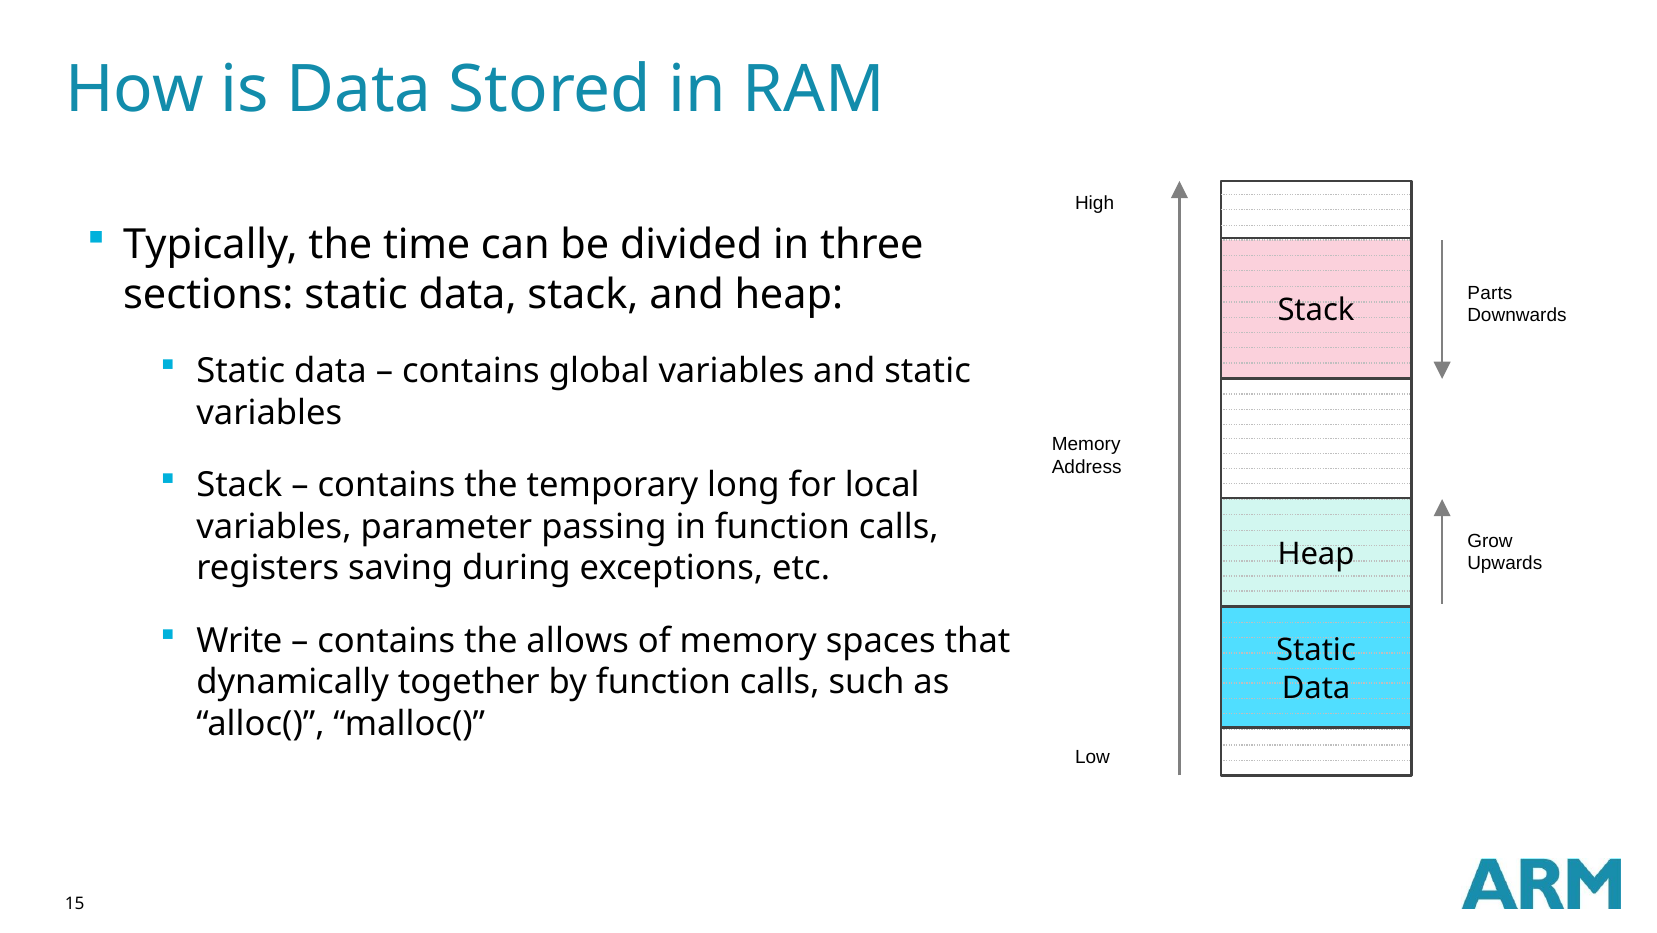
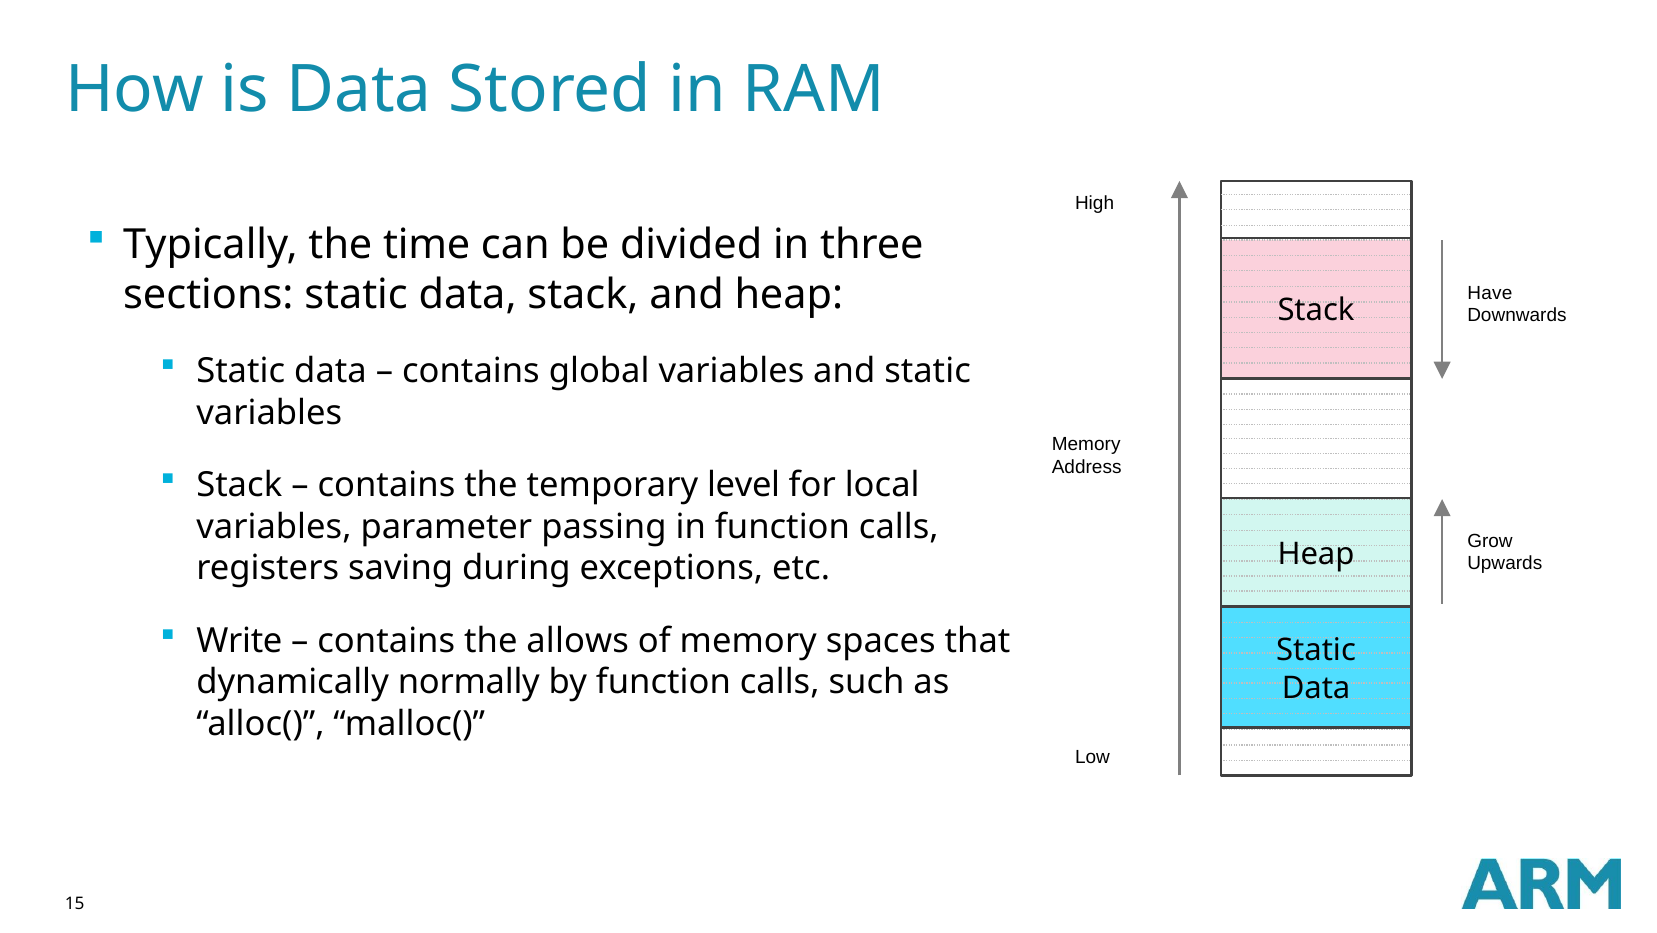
Parts: Parts -> Have (1490, 293)
long: long -> level (744, 485)
together: together -> normally (469, 682)
